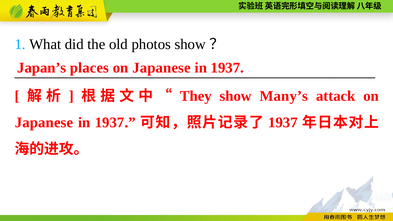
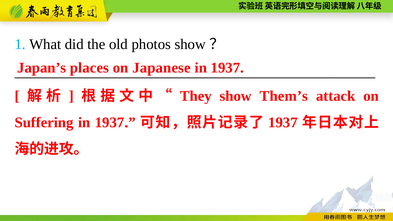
Many’s: Many’s -> Them’s (284, 96)
Japanese: Japanese -> Suffering (44, 123)
